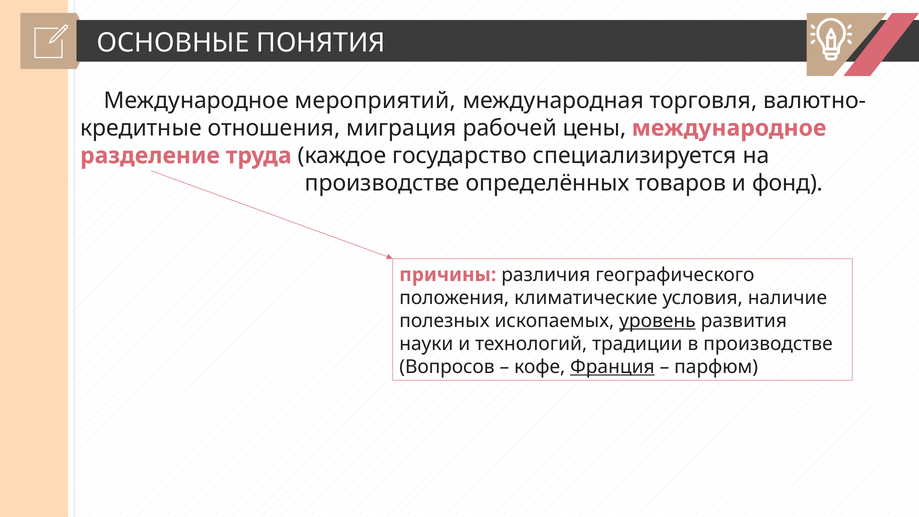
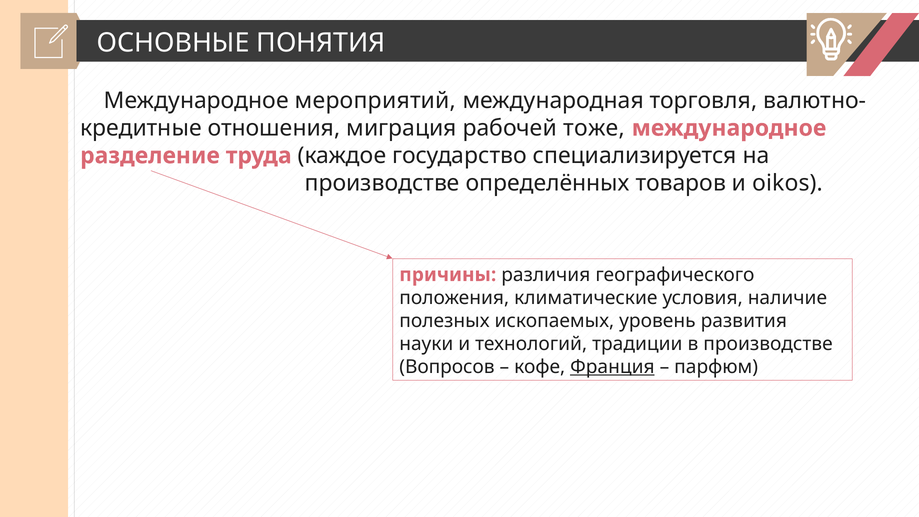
цены: цены -> тоже (594, 128)
фонд: фонд -> oikos (788, 183)
уровень underline: present -> none (657, 321)
